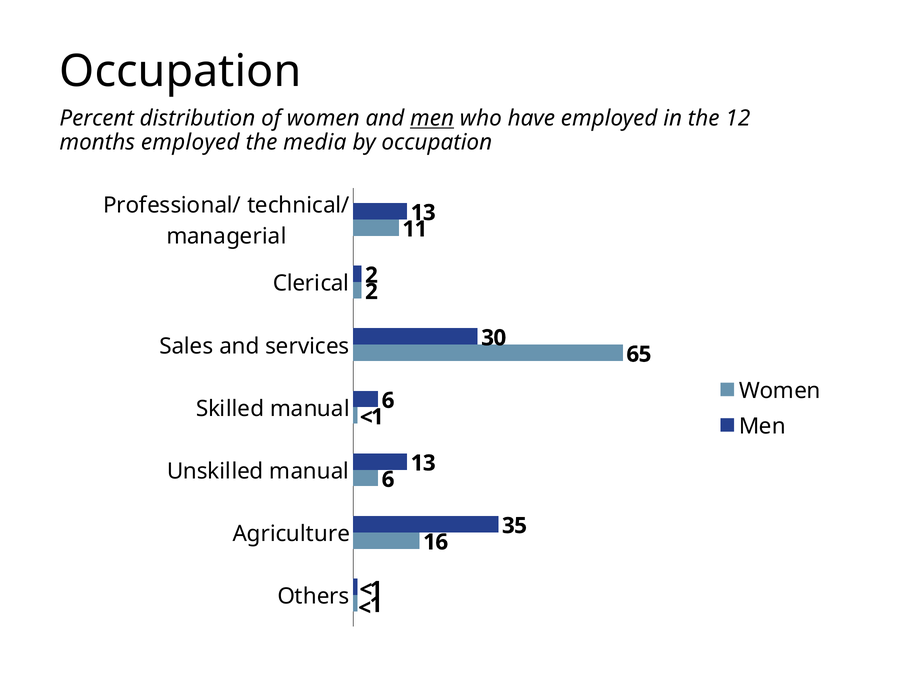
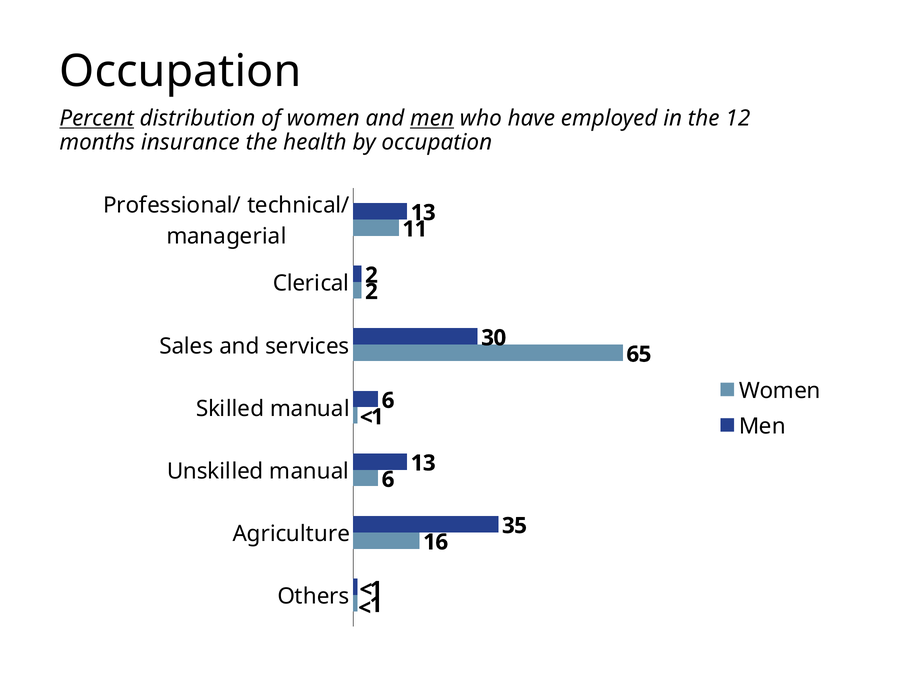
Percent underline: none -> present (97, 118)
months employed: employed -> insurance (190, 143)
media: media -> health (315, 143)
